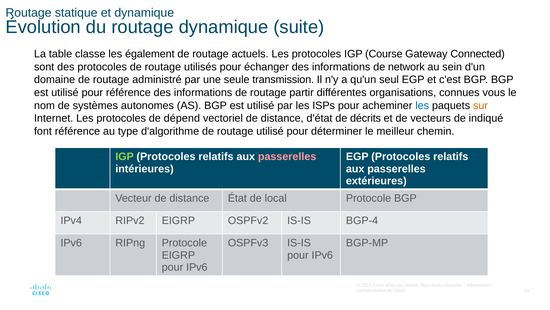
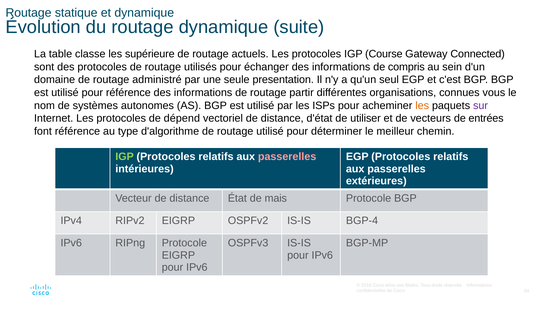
également: également -> supérieure (150, 54)
network: network -> compris (406, 67)
transmission: transmission -> presentation (283, 80)
les colour: blue -> orange (422, 105)
sur colour: orange -> purple (481, 105)
décrits: décrits -> utiliser (366, 118)
indiqué: indiqué -> entrées (486, 118)
local: local -> mais (276, 198)
